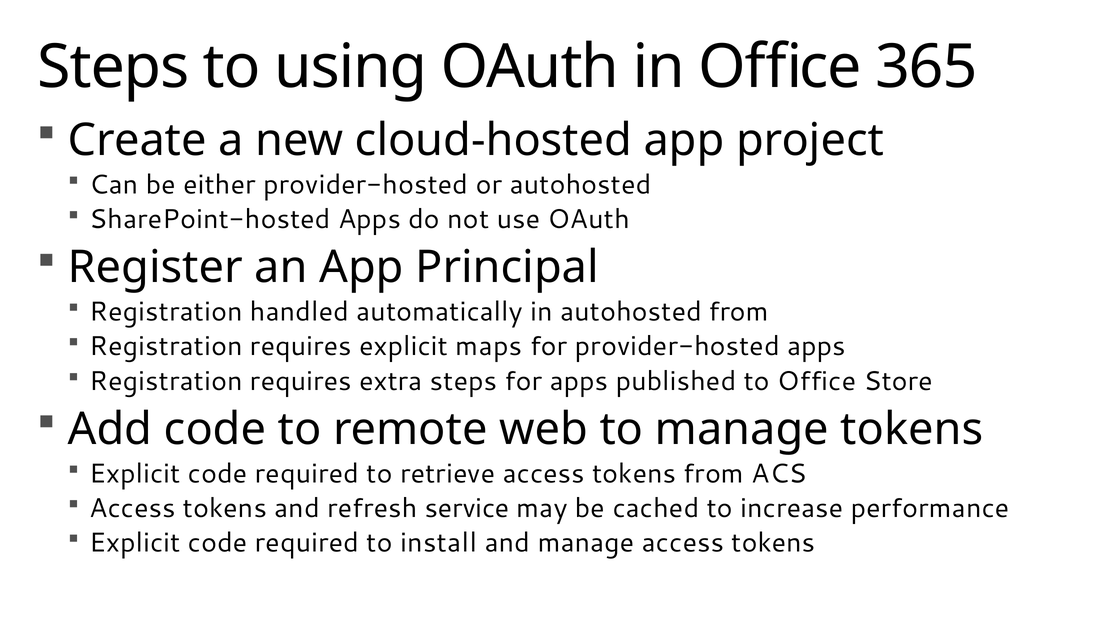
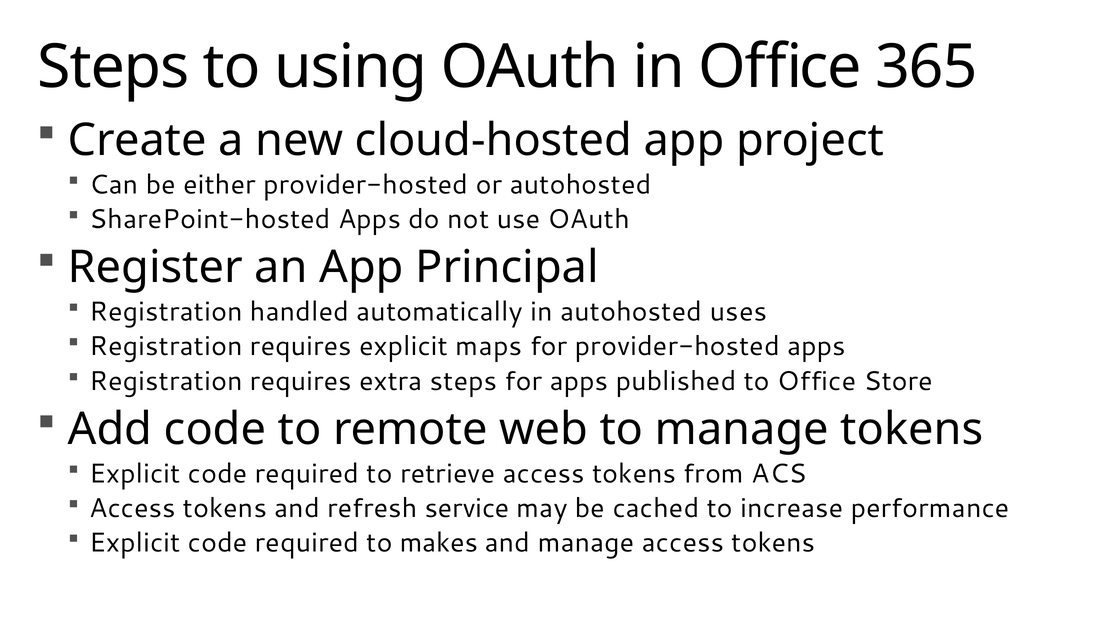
autohosted from: from -> uses (738, 312)
install: install -> makes (439, 543)
